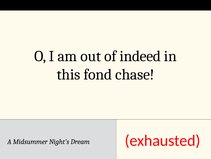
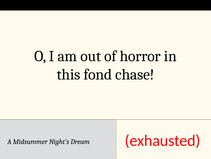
indeed: indeed -> horror (140, 56)
